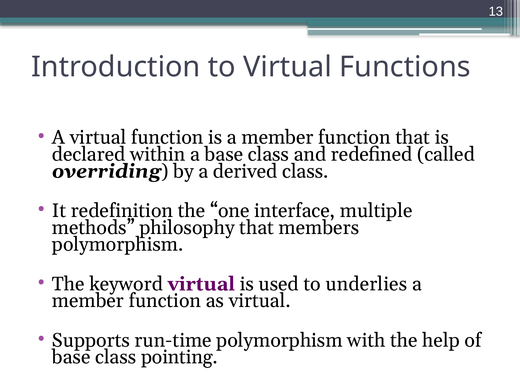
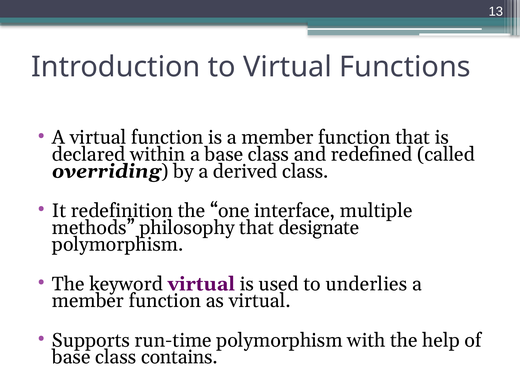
members: members -> designate (319, 228)
pointing: pointing -> contains (179, 357)
